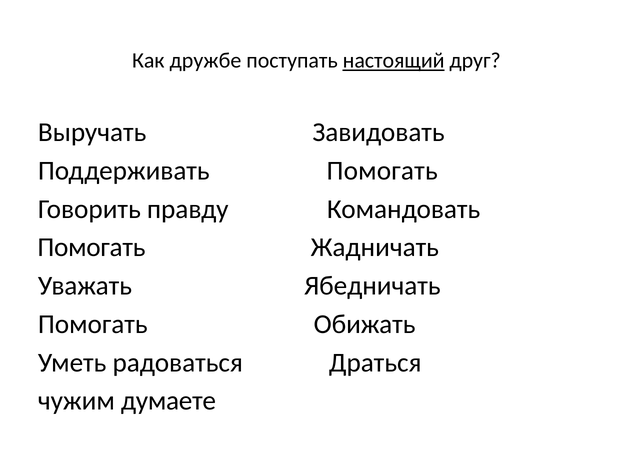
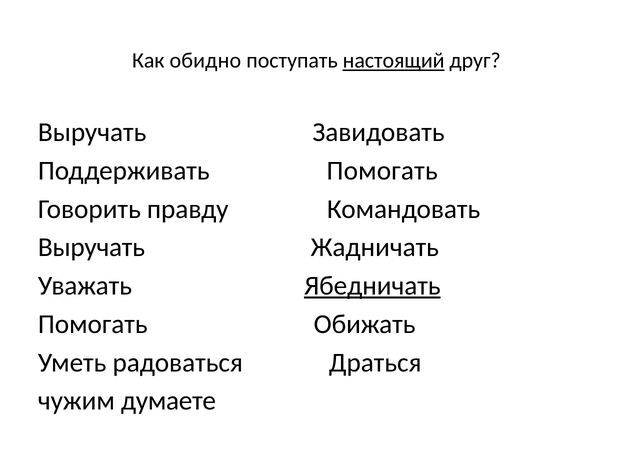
дружбе: дружбе -> обидно (205, 61)
Помогать: Помогать -> Выручать (91, 247)
Ябедничать underline: none -> present (372, 286)
